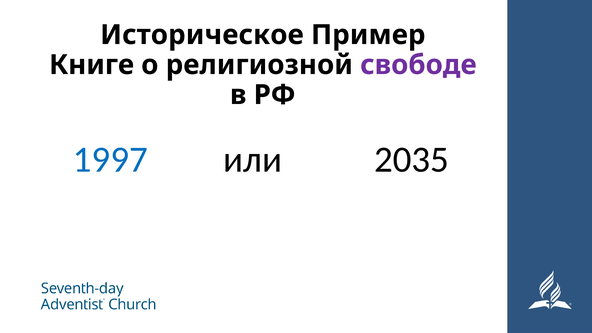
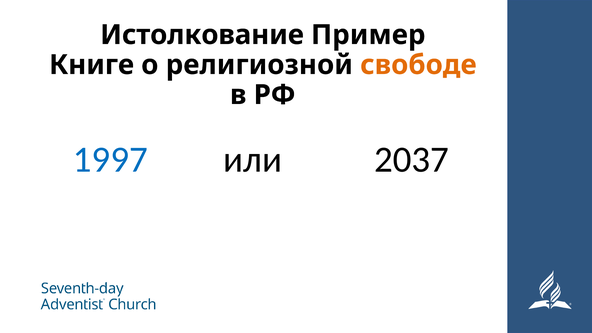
Историческое: Историческое -> Истолкование (202, 35)
свободе colour: purple -> orange (418, 65)
2035: 2035 -> 2037 (412, 159)
